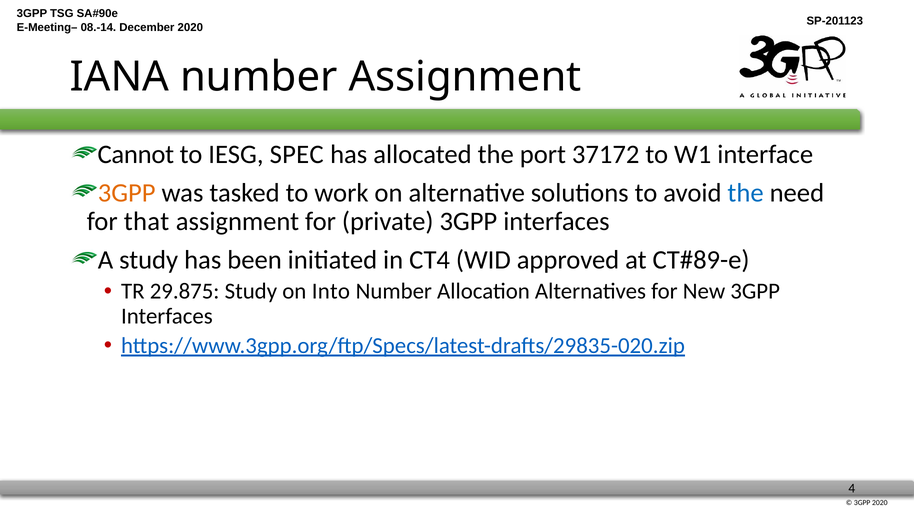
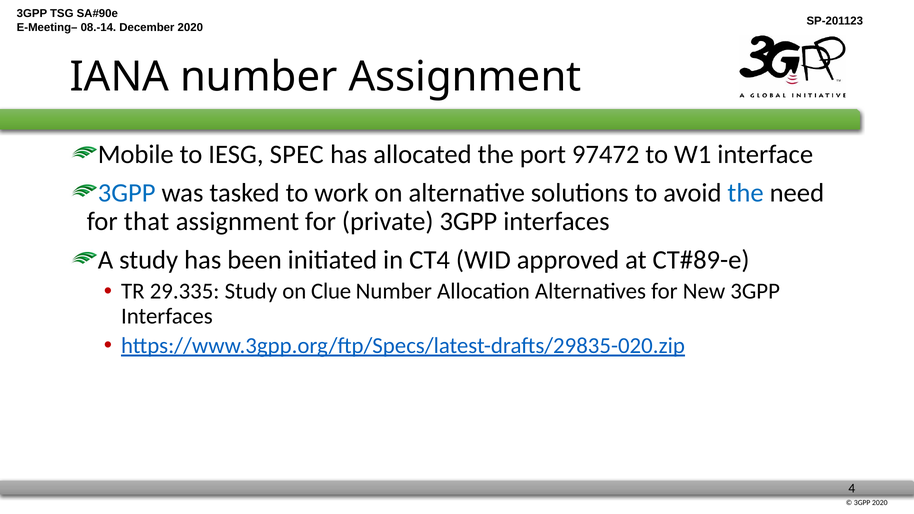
Cannot: Cannot -> Mobile (136, 155)
37172: 37172 -> 97472 (606, 155)
3GPP colour: orange -> blue (127, 193)
29.875: 29.875 -> 29.335 (185, 291)
Into: Into -> Clue (331, 291)
